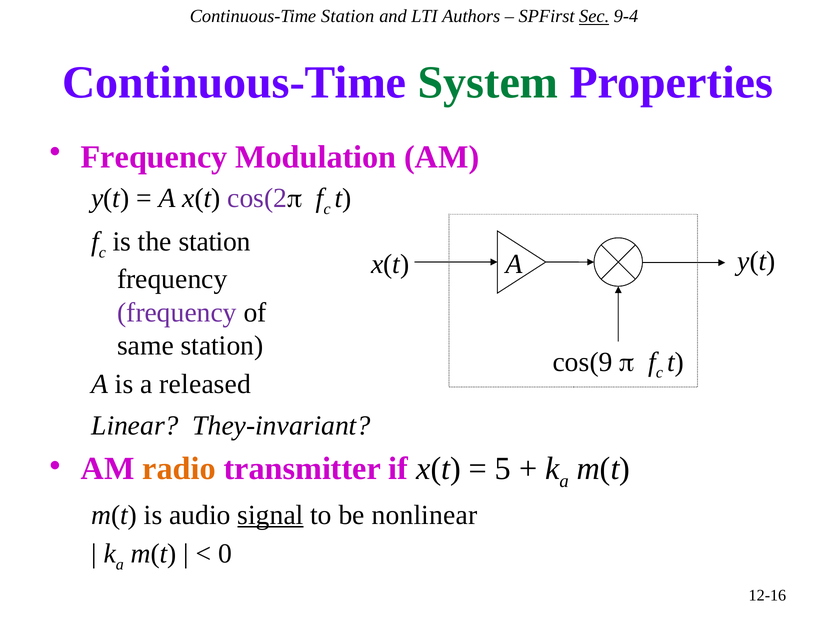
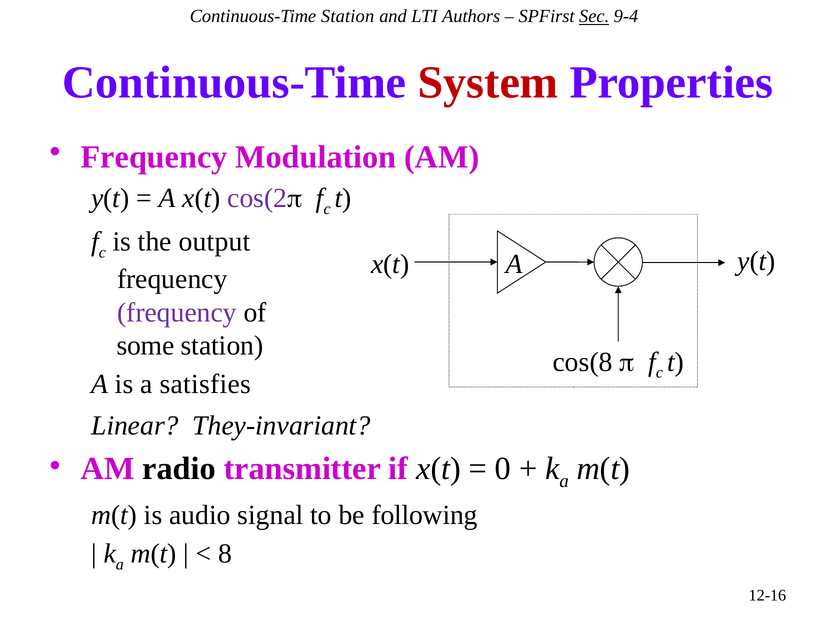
System colour: green -> red (488, 83)
the station: station -> output (214, 241)
same: same -> some (146, 345)
cos(9: cos(9 -> cos(8 (583, 362)
released: released -> satisfies (205, 384)
radio colour: orange -> black (179, 468)
5: 5 -> 0 (503, 468)
signal underline: present -> none (270, 515)
nonlinear: nonlinear -> following (425, 515)
0: 0 -> 8 (225, 553)
